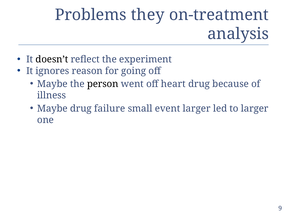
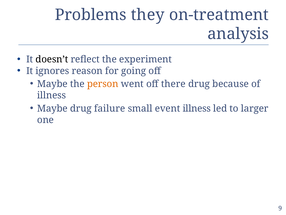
person colour: black -> orange (103, 84)
heart: heart -> there (173, 84)
event larger: larger -> illness (197, 108)
